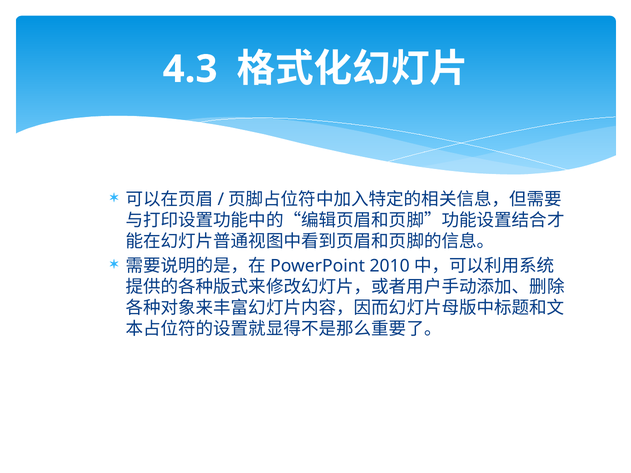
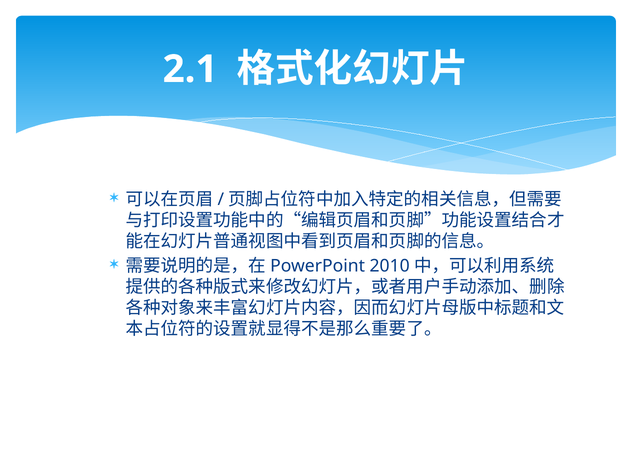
4.3: 4.3 -> 2.1 (190, 69)
